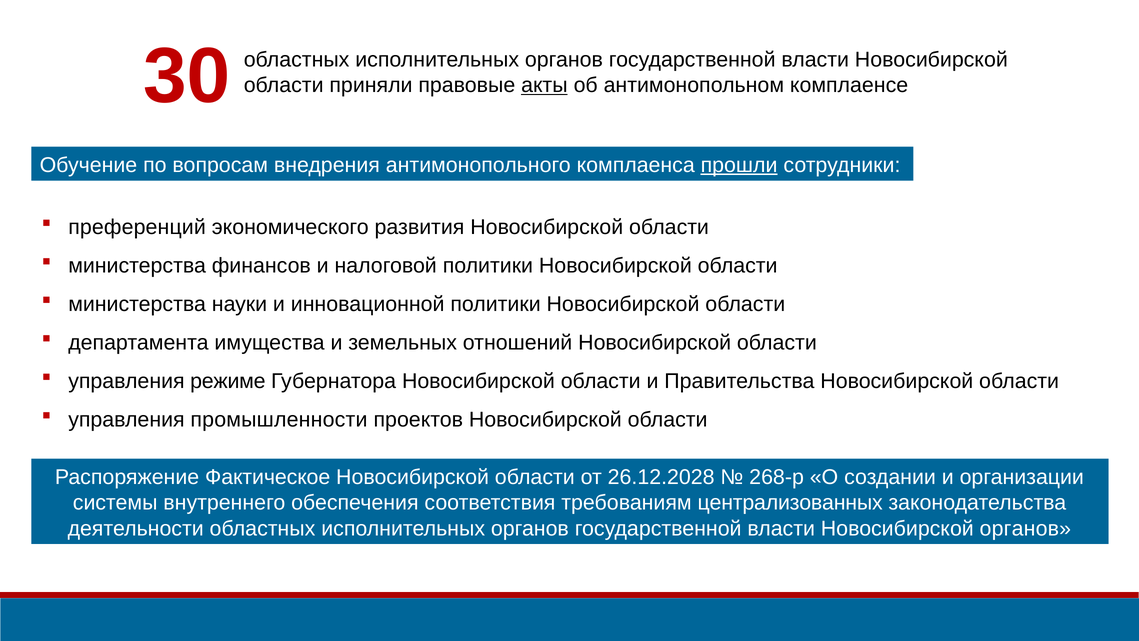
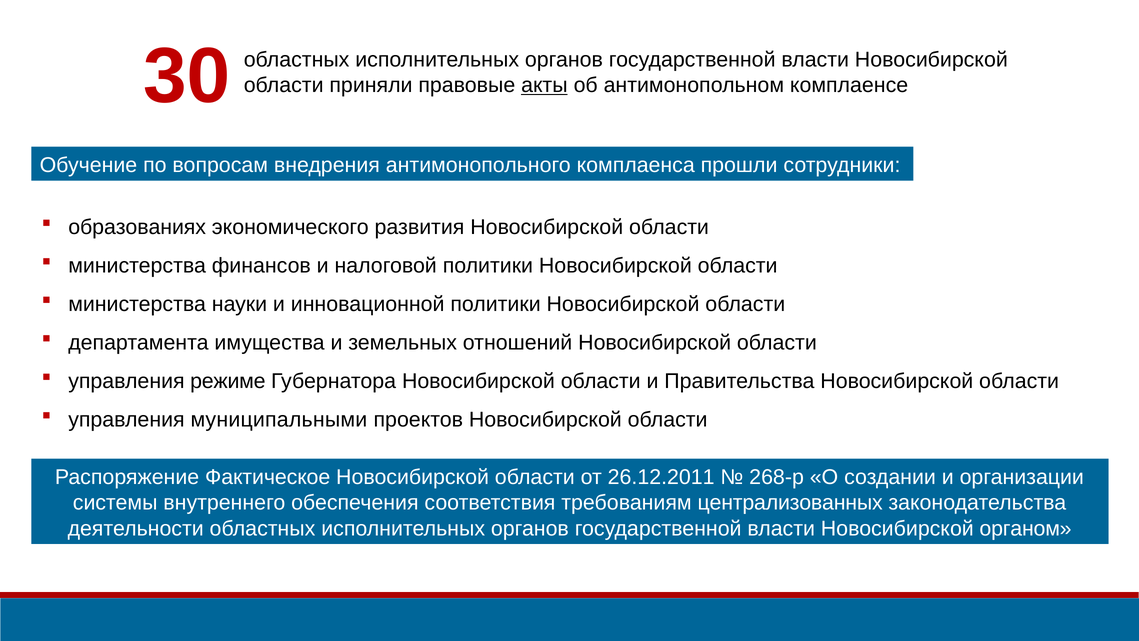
прошли underline: present -> none (739, 165)
преференций: преференций -> образованиях (137, 227)
промышленности: промышленности -> муниципальными (279, 419)
26.12.2028: 26.12.2028 -> 26.12.2011 (661, 477)
Новосибирской органов: органов -> органом (1026, 528)
